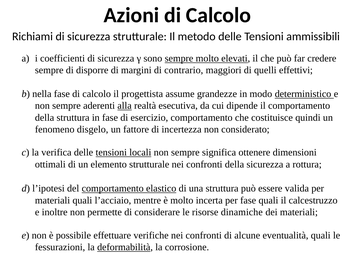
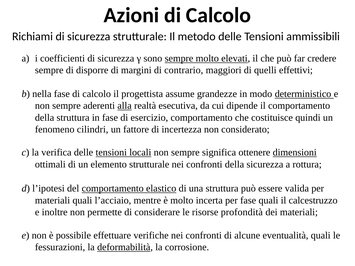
disgelo: disgelo -> cilindri (93, 129)
dimensioni underline: none -> present (295, 153)
dinamiche: dinamiche -> profondità (242, 212)
